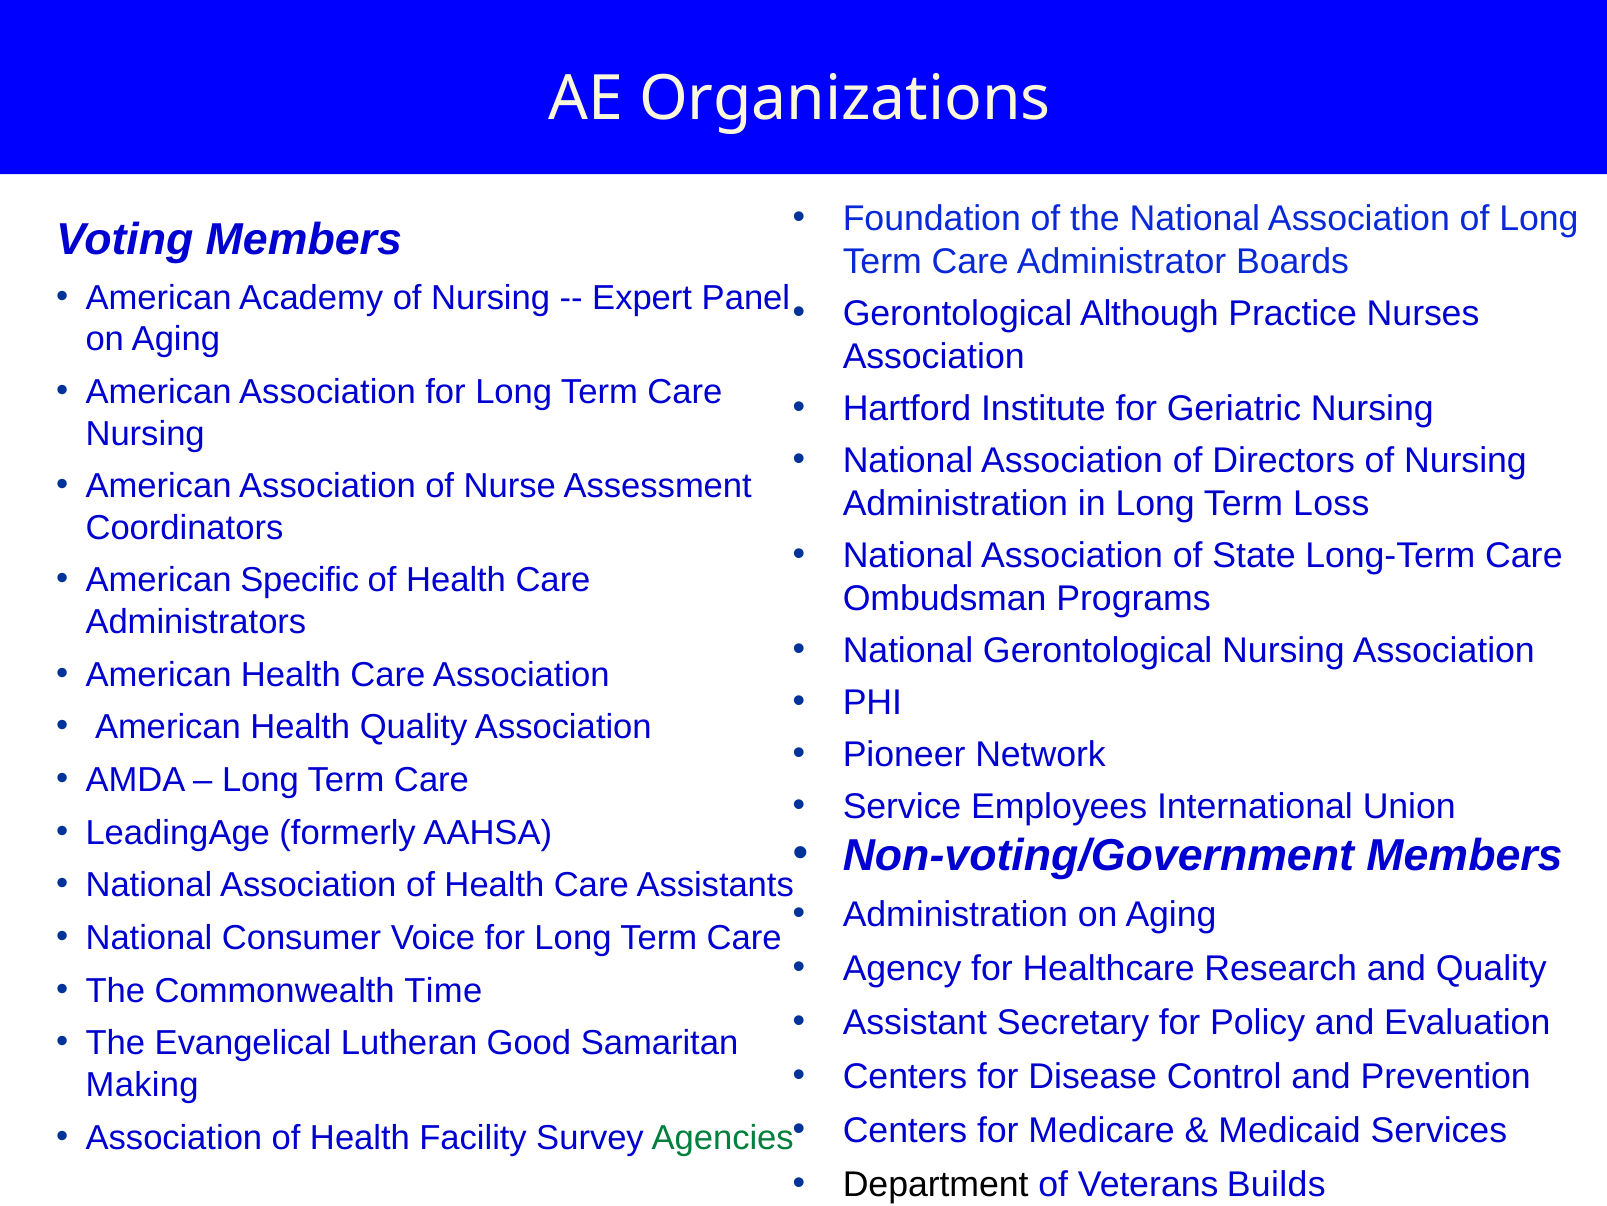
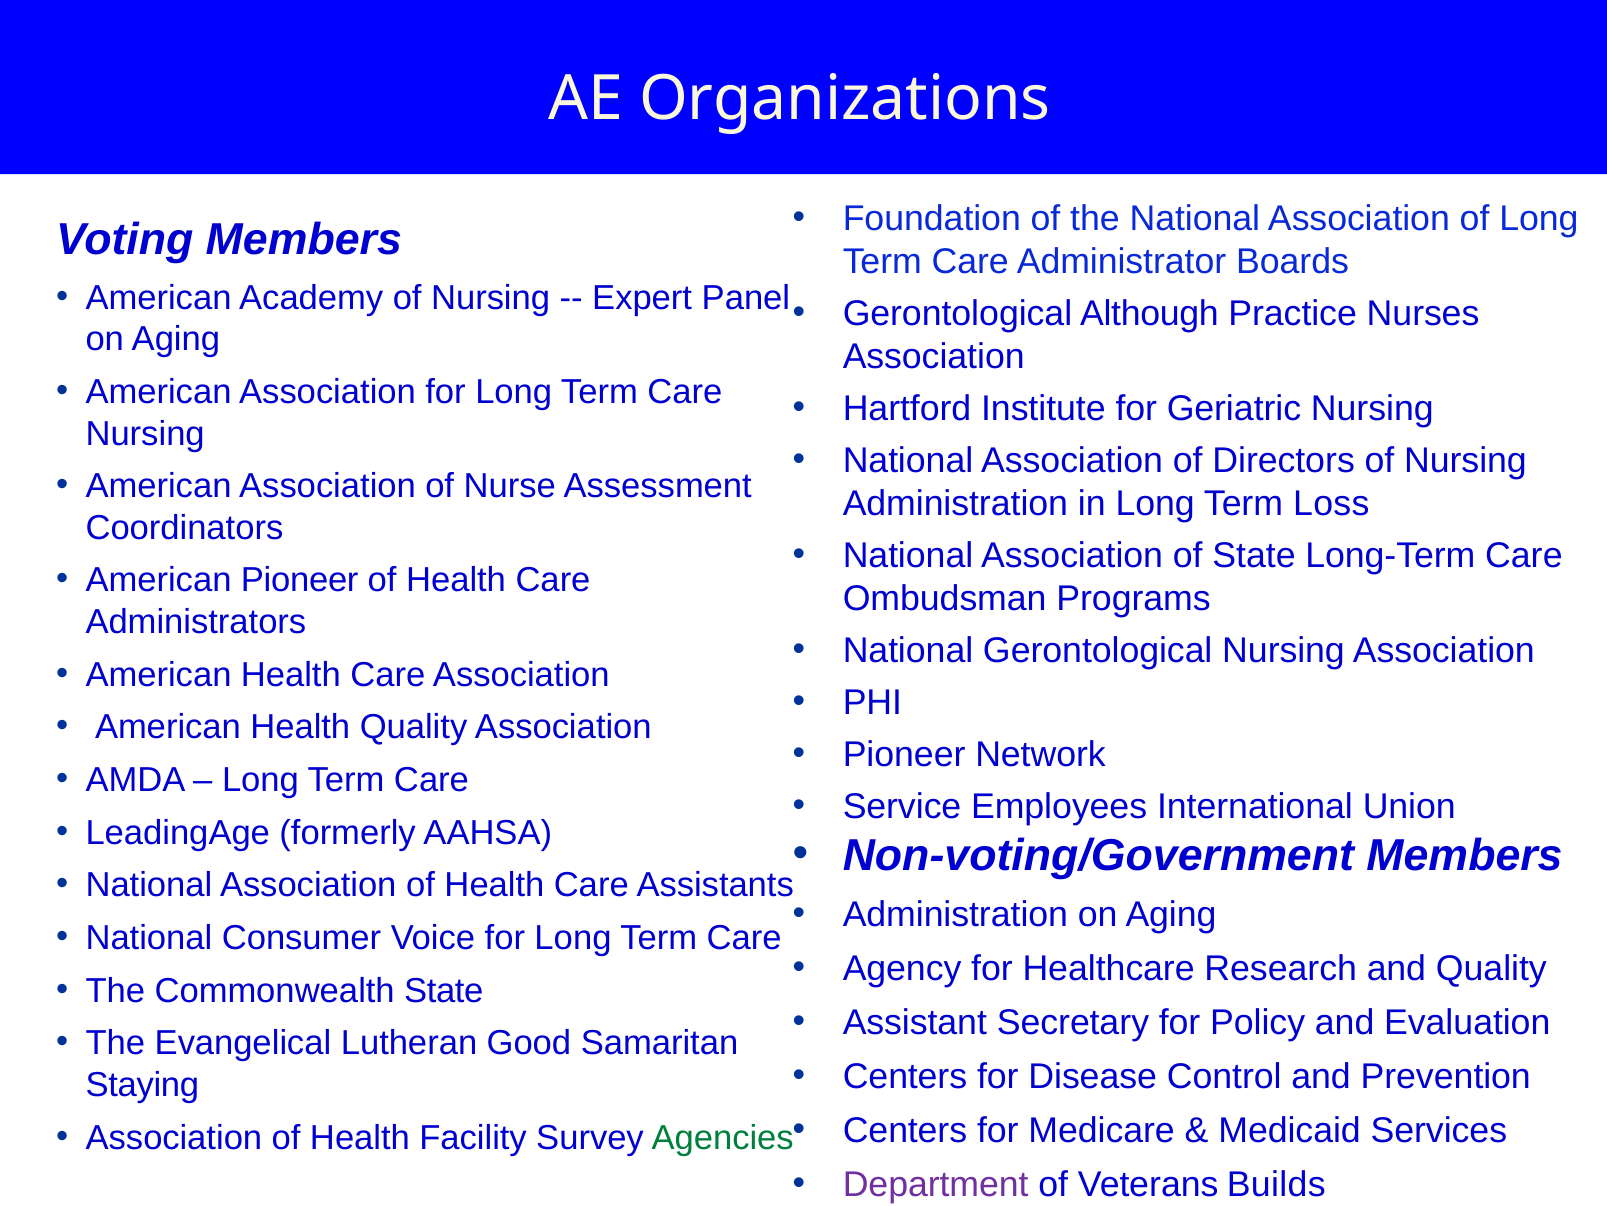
American Specific: Specific -> Pioneer (300, 580)
Commonwealth Time: Time -> State (444, 990)
Making: Making -> Staying (142, 1084)
Department colour: black -> purple (936, 1184)
